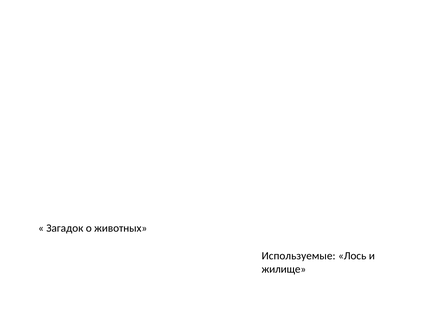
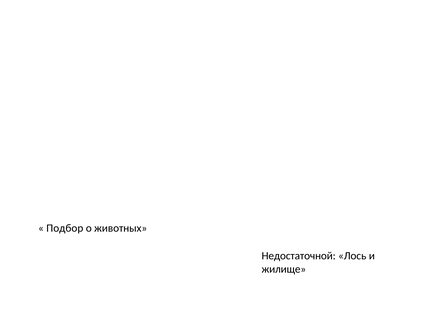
Загадок: Загадок -> Подбор (65, 229)
Используемые: Используемые -> Недостаточной (299, 256)
